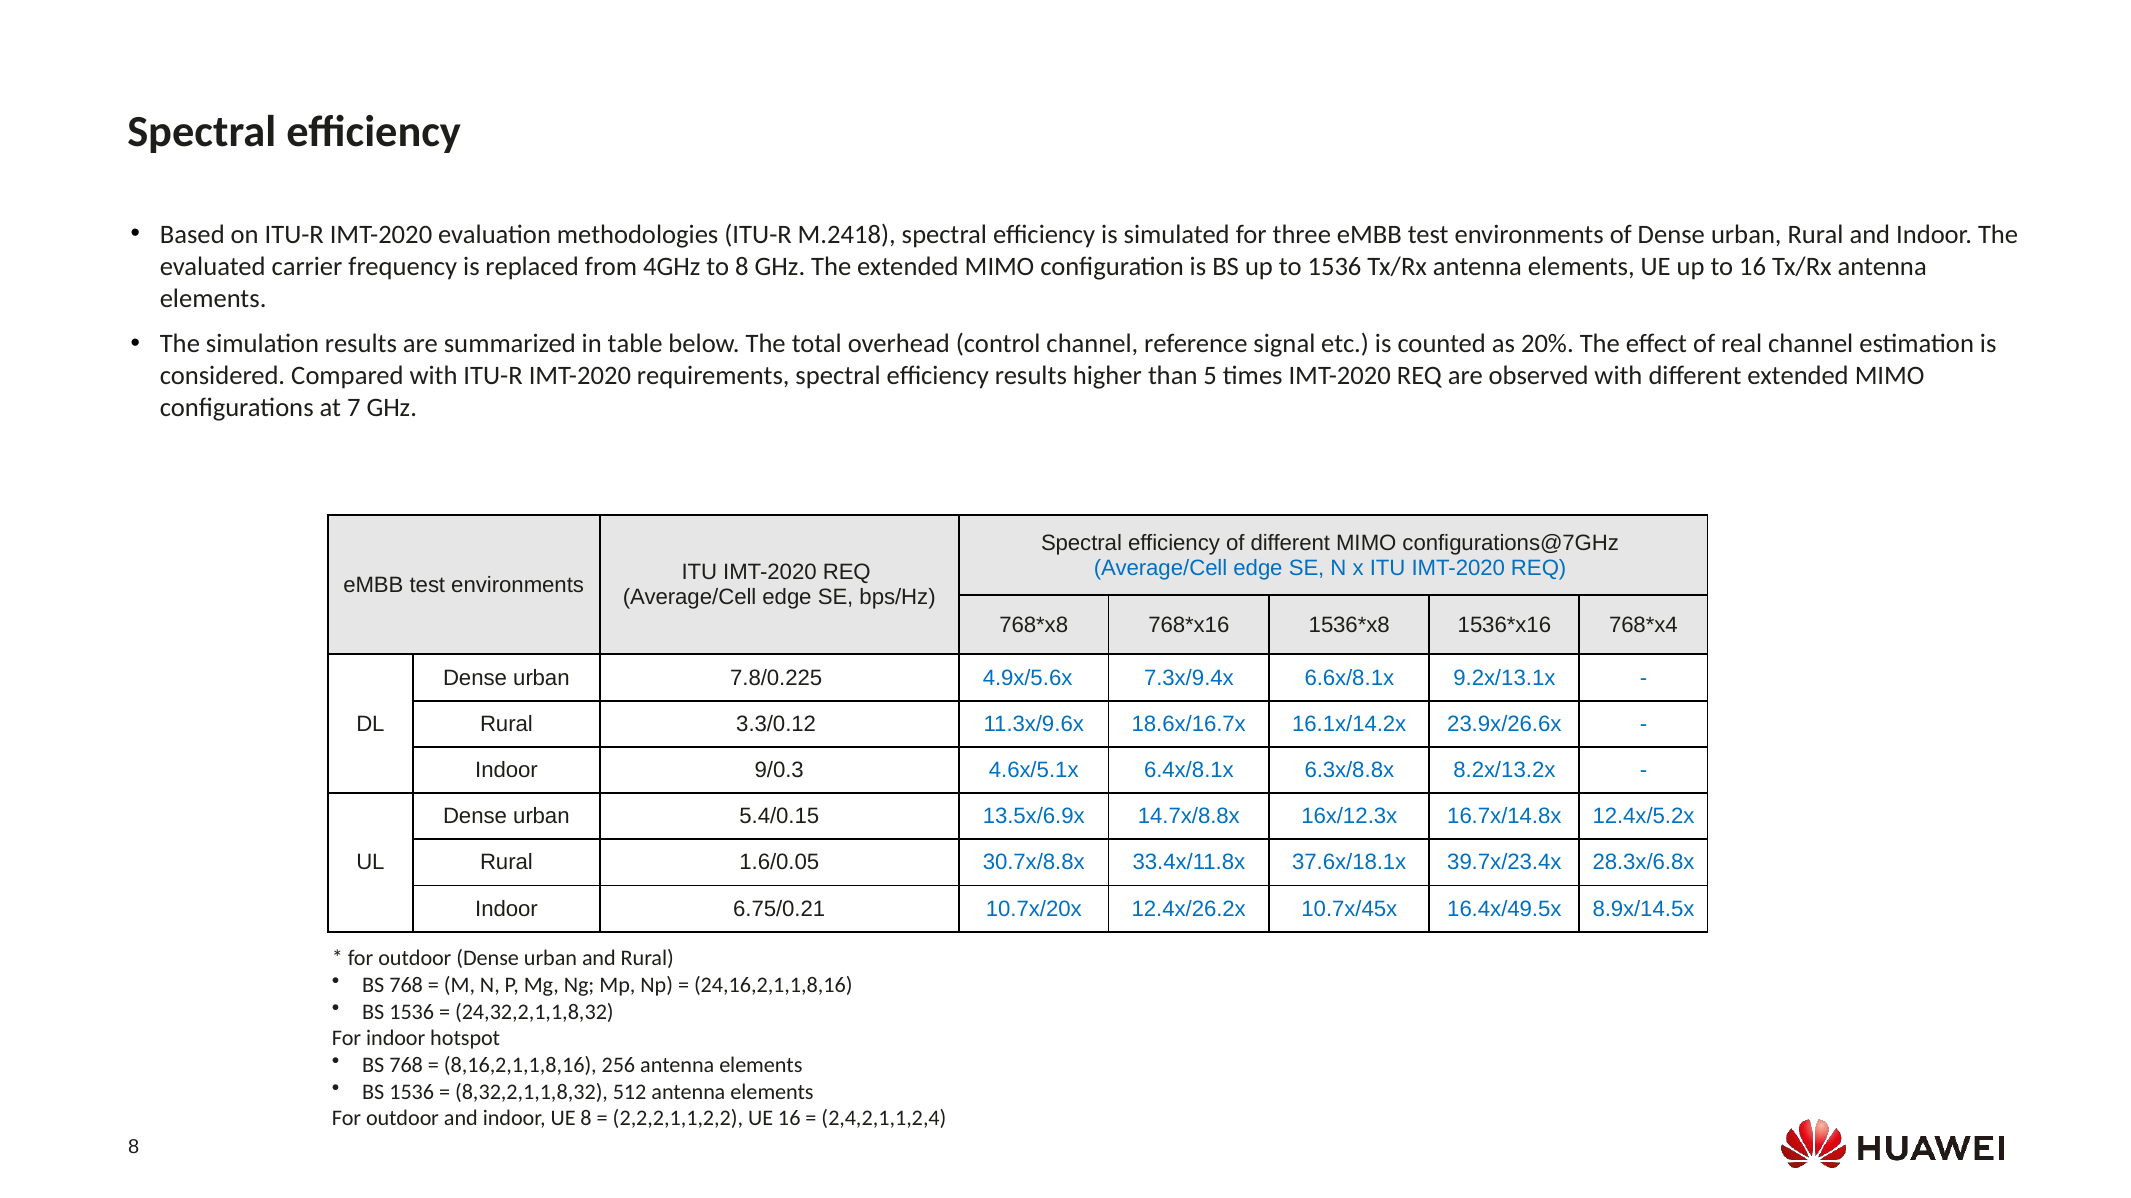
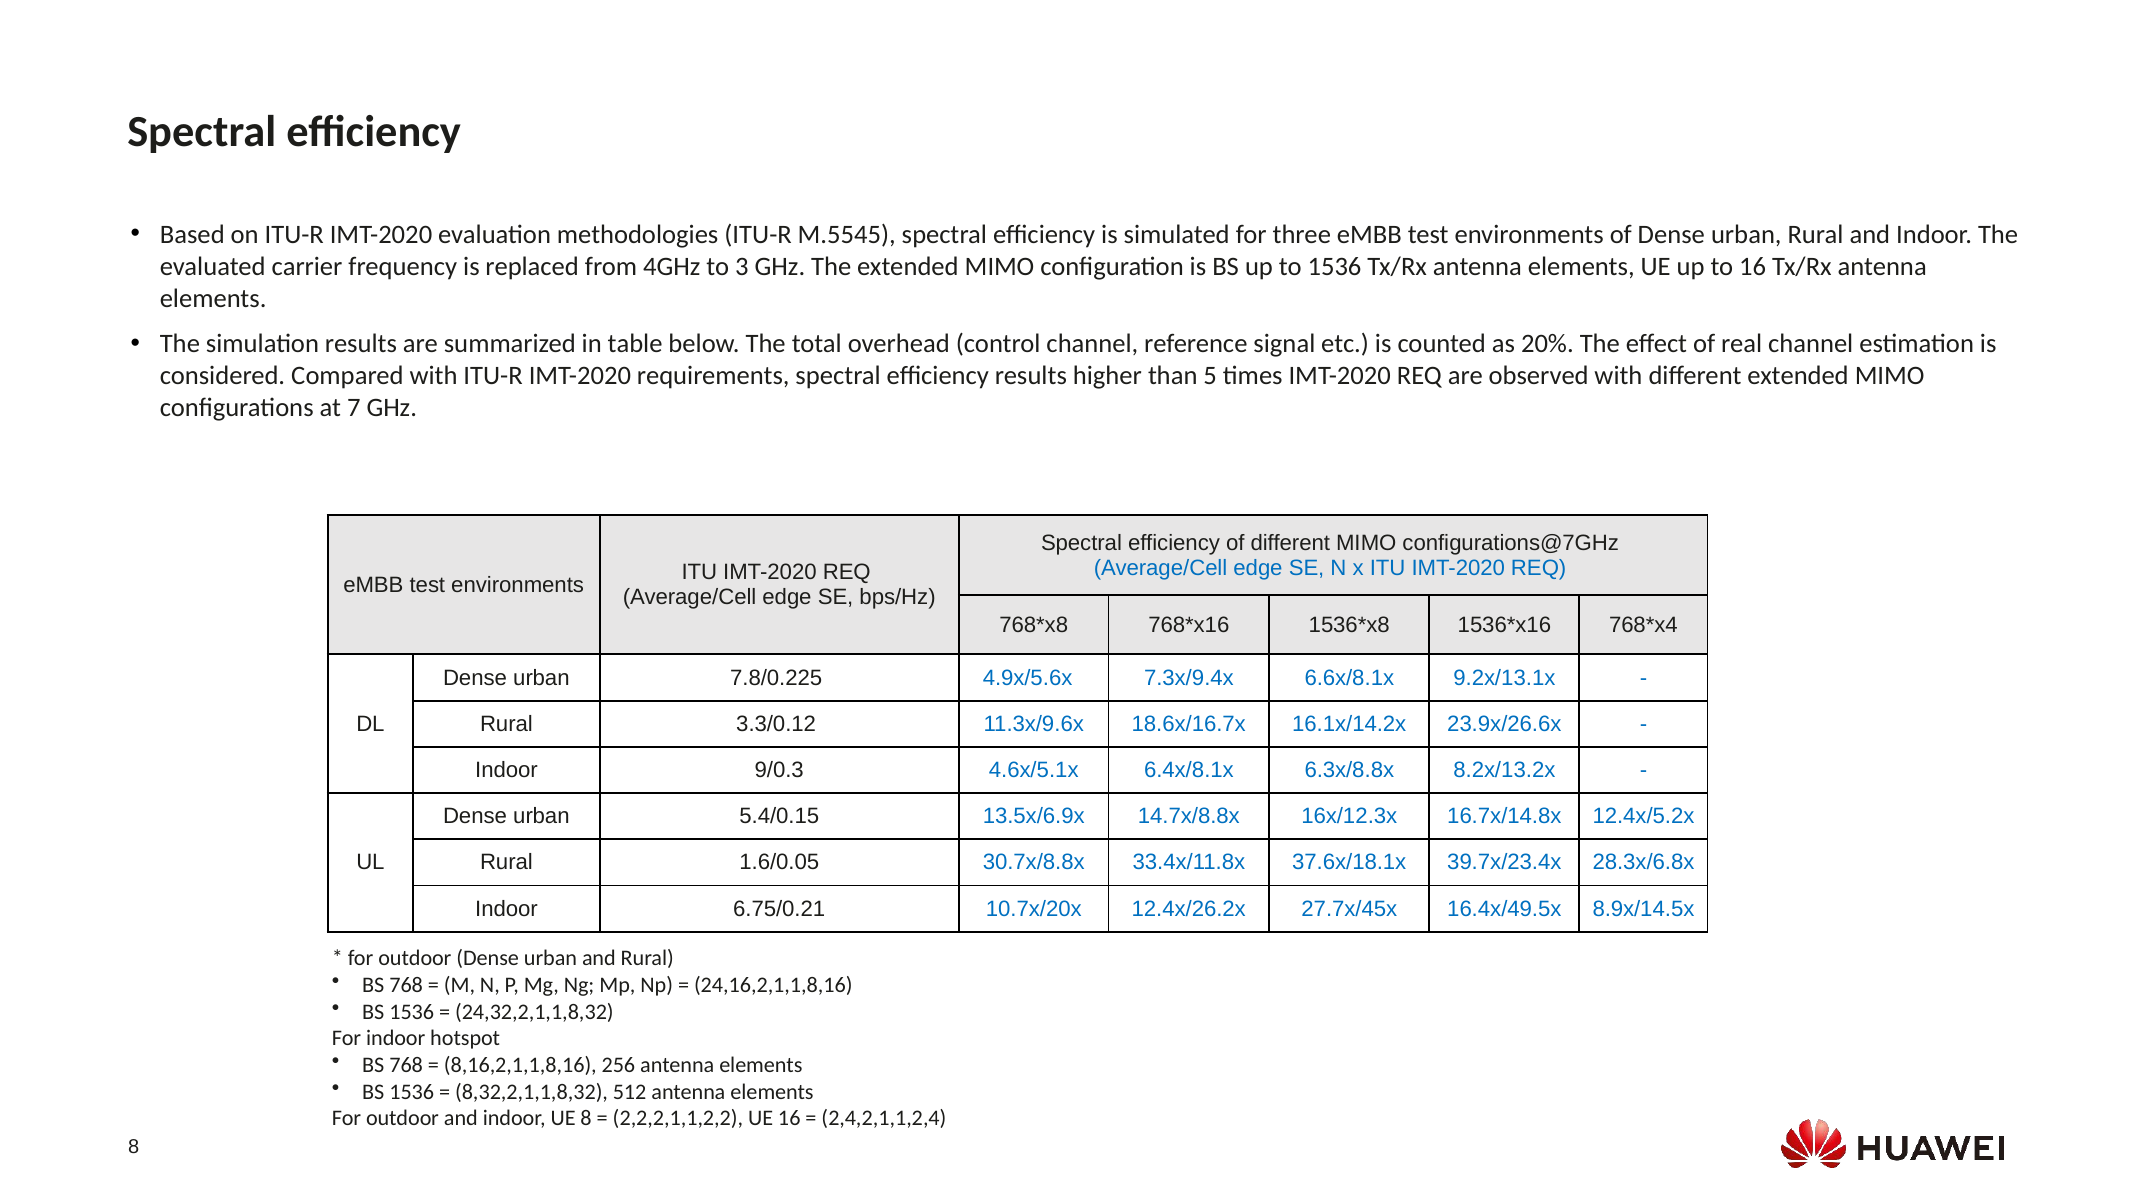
M.2418: M.2418 -> M.5545 (847, 235)
to 8: 8 -> 3 (742, 267)
10.7x/45x: 10.7x/45x -> 27.7x/45x (1349, 909)
